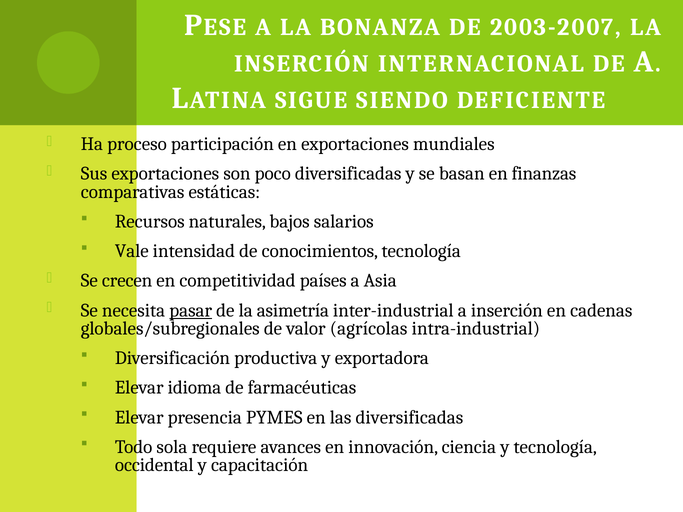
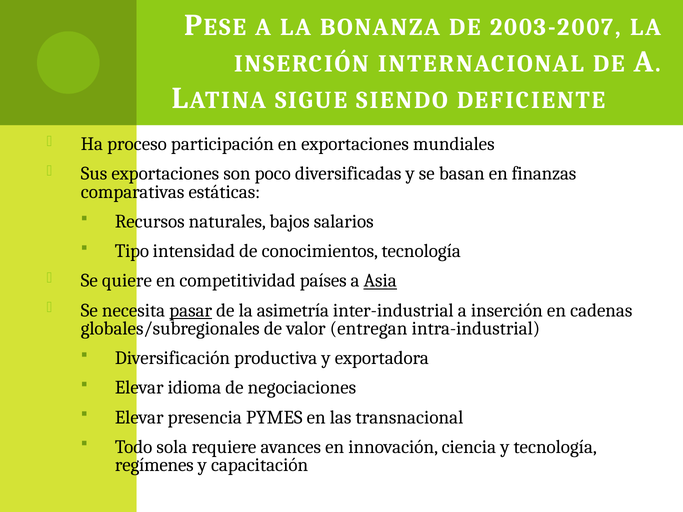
Vale: Vale -> Tipo (132, 251)
crecen: crecen -> quiere (127, 281)
Asia underline: none -> present (380, 281)
agrícolas: agrícolas -> entregan (369, 329)
farmacéuticas: farmacéuticas -> negociaciones (302, 388)
las diversificadas: diversificadas -> transnacional (409, 417)
occidental: occidental -> regímenes (154, 465)
